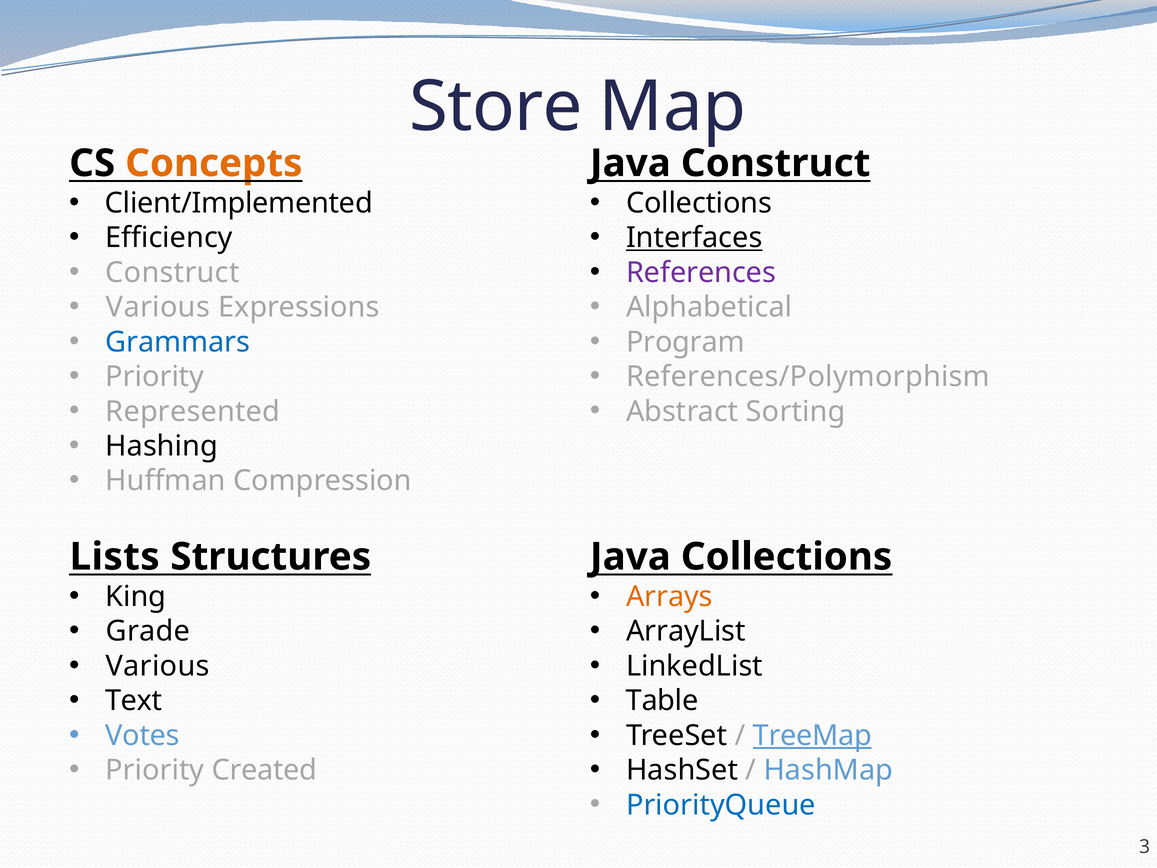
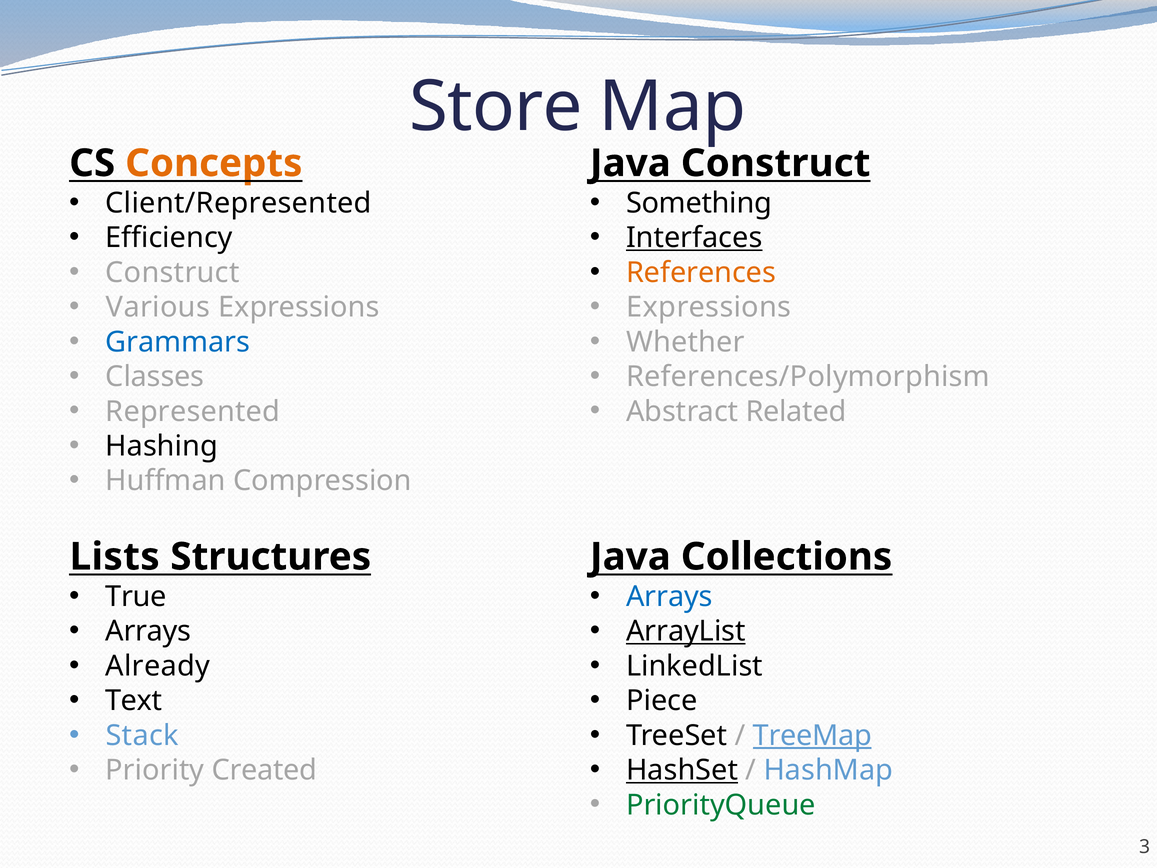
Client/Implemented: Client/Implemented -> Client/Represented (239, 203)
Collections: Collections -> Something (699, 203)
References colour: purple -> orange (701, 273)
Alphabetical: Alphabetical -> Expressions (709, 307)
Program: Program -> Whether (685, 342)
Priority: Priority -> Classes (155, 377)
Sorting: Sorting -> Related (796, 411)
King: King -> True (136, 596)
Arrays colour: orange -> blue (669, 596)
Grade: Grade -> Arrays (148, 631)
ArrayList underline: none -> present (686, 631)
Various: Various -> Already (158, 666)
Table: Table -> Piece (662, 701)
Votes: Votes -> Stack (142, 735)
HashSet underline: none -> present (682, 770)
PriorityQueue colour: blue -> green (721, 805)
